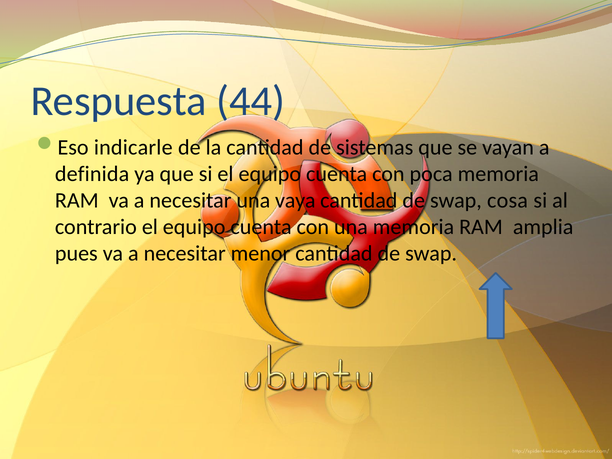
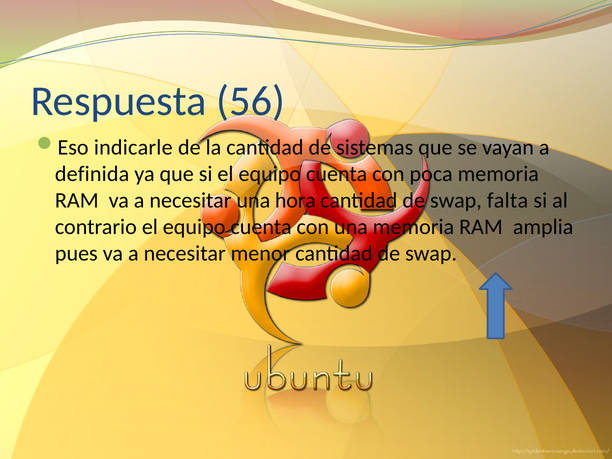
44: 44 -> 56 (251, 101)
vaya: vaya -> hora (295, 200)
cosa: cosa -> falta (508, 200)
